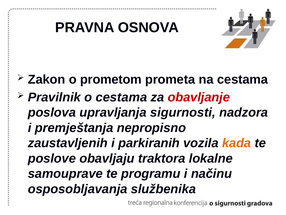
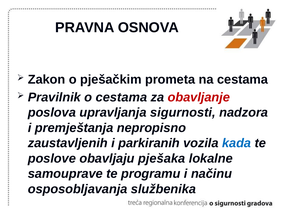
prometom: prometom -> pješačkim (111, 79)
kada colour: orange -> blue (237, 143)
traktora: traktora -> pješaka (162, 158)
